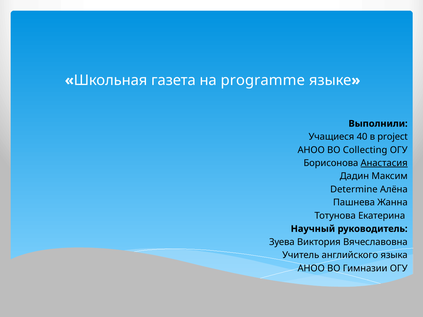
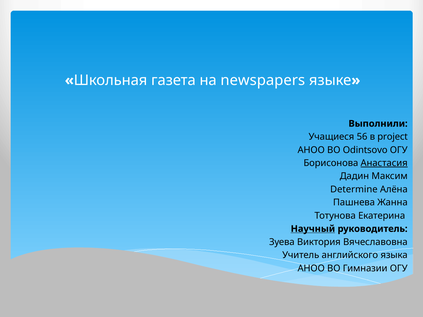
programme: programme -> newspapers (263, 80)
40: 40 -> 56 (362, 137)
Collecting: Collecting -> Odintsovo (365, 150)
Научный underline: none -> present (313, 229)
